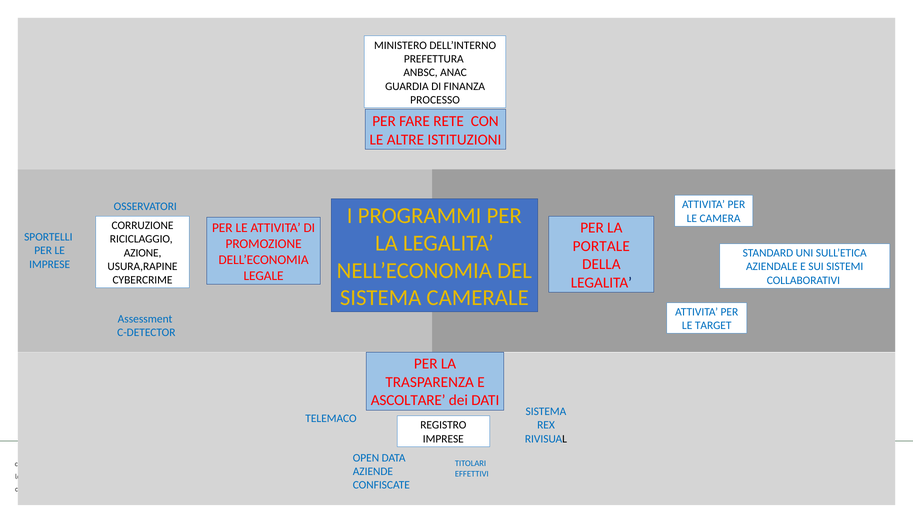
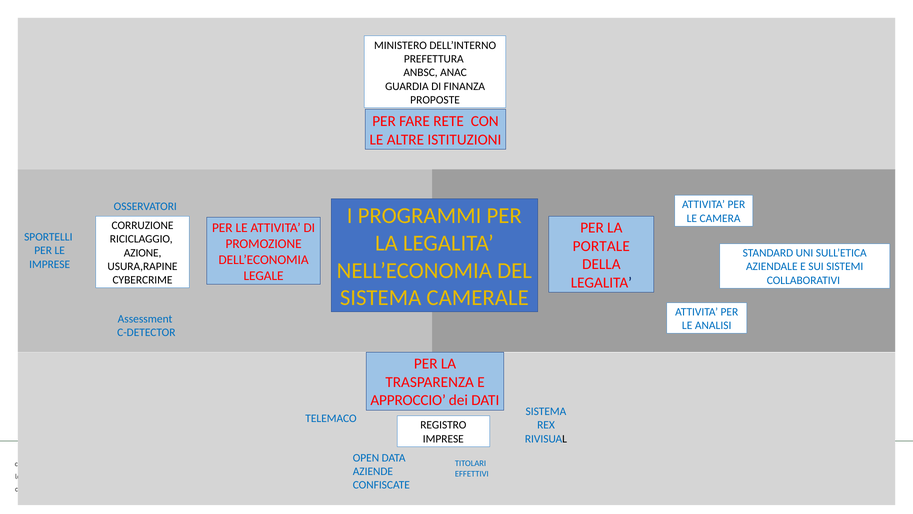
PROCESSO: PROCESSO -> PROPOSTE (435, 100)
TARGET: TARGET -> ANALISI (713, 325)
ASCOLTARE: ASCOLTARE -> APPROCCIO (408, 400)
